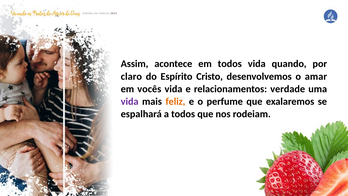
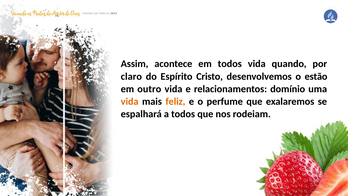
amar: amar -> estão (316, 76)
vocês: vocês -> outro (149, 89)
verdade: verdade -> domínio (288, 89)
vida colour: purple -> orange (130, 101)
